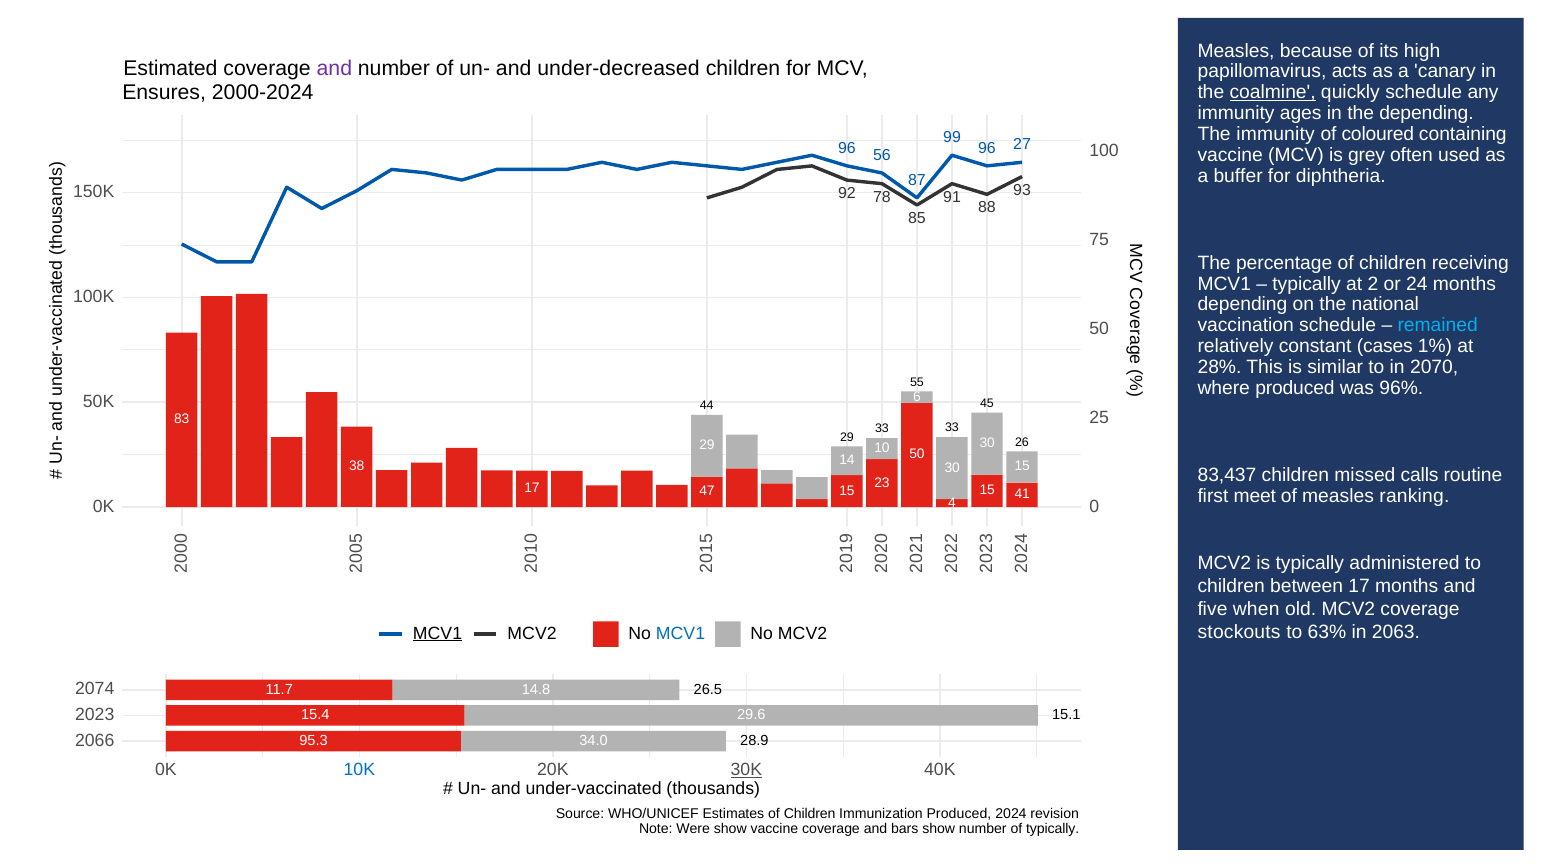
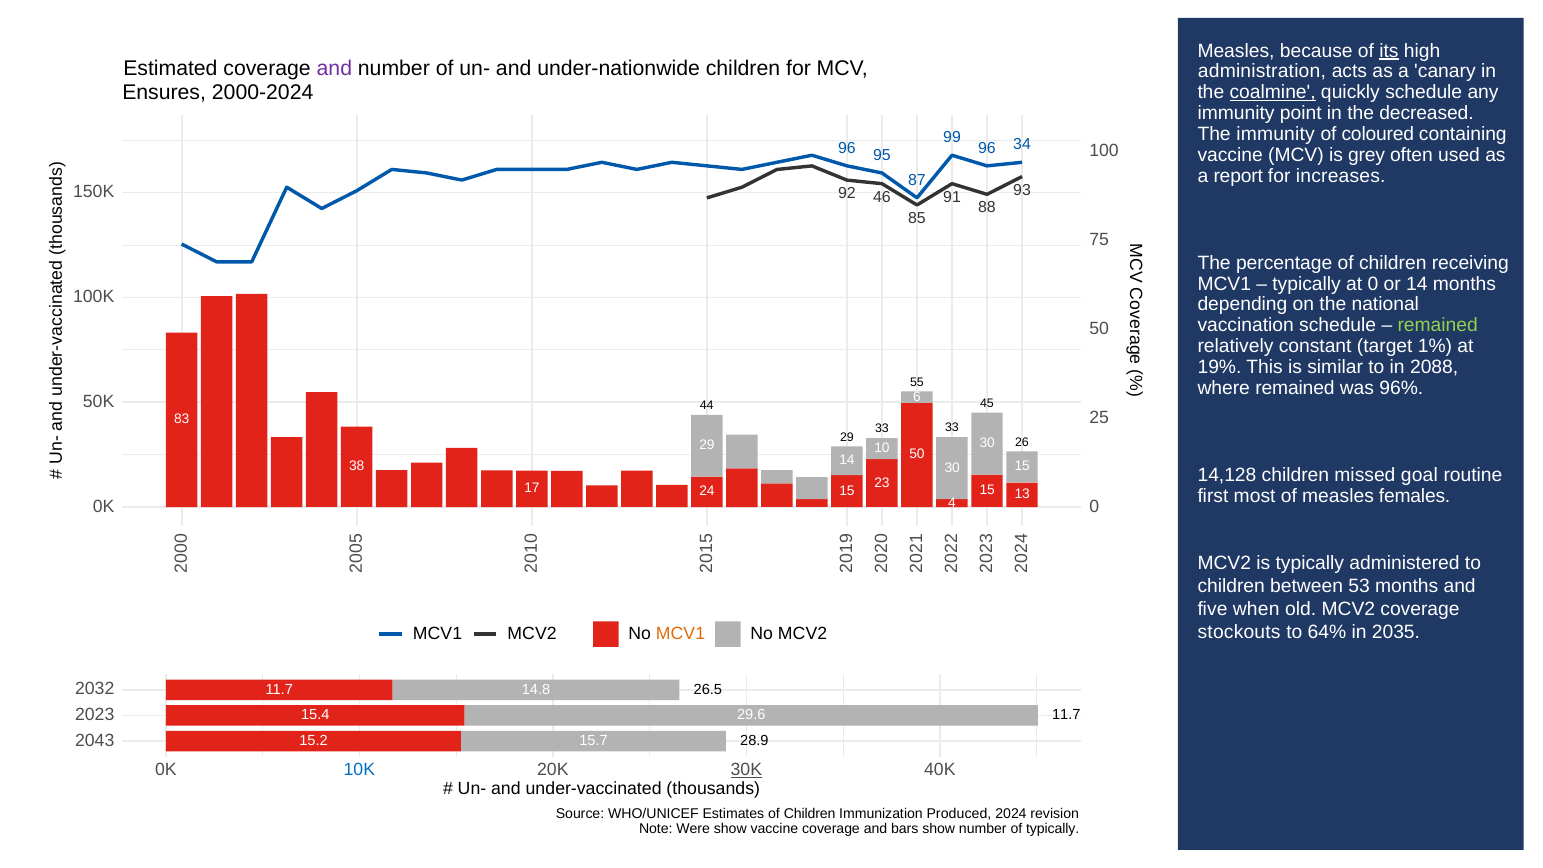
its underline: none -> present (1389, 51)
under-decreased: under-decreased -> under-nationwide (619, 68)
papillomavirus: papillomavirus -> administration (1262, 72)
ages: ages -> point (1301, 113)
the depending: depending -> decreased (1426, 113)
56: 56 -> 95 (882, 155)
27: 27 -> 34 (1022, 145)
buffer: buffer -> report (1238, 176)
diphtheria: diphtheria -> increases (1341, 176)
78: 78 -> 46 (882, 197)
at 2: 2 -> 0 (1373, 284)
or 24: 24 -> 14 (1417, 284)
remained colour: light blue -> light green (1438, 325)
cases: cases -> target (1385, 346)
28%: 28% -> 19% (1219, 367)
2070: 2070 -> 2088 (1434, 367)
where produced: produced -> remained (1295, 388)
83,437: 83,437 -> 14,128 (1227, 475)
calls: calls -> goal (1419, 475)
47: 47 -> 24 (707, 491)
41: 41 -> 13 (1022, 494)
meet: meet -> most (1255, 496)
ranking: ranking -> females (1415, 496)
between 17: 17 -> 53 (1359, 586)
63%: 63% -> 64% (1327, 632)
2063: 2063 -> 2035 (1396, 632)
MCV1 underline: present -> none (438, 633)
MCV1 colour: blue -> orange (681, 633)
2074: 2074 -> 2032 (95, 689)
15.1: 15.1 -> 11.7 (1066, 715)
2066: 2066 -> 2043 (95, 740)
95.3: 95.3 -> 15.2 (314, 741)
34.0: 34.0 -> 15.7 (594, 741)
